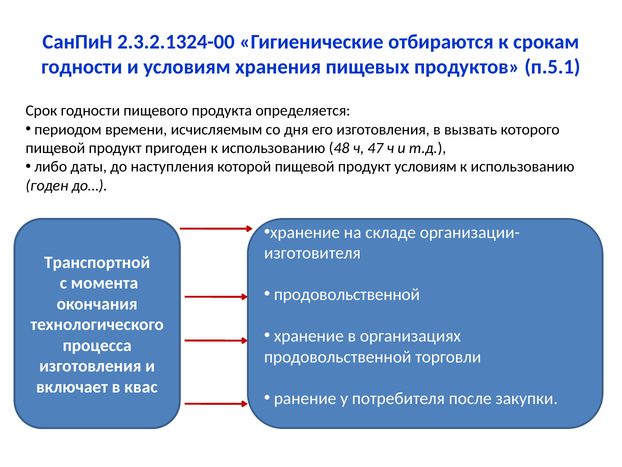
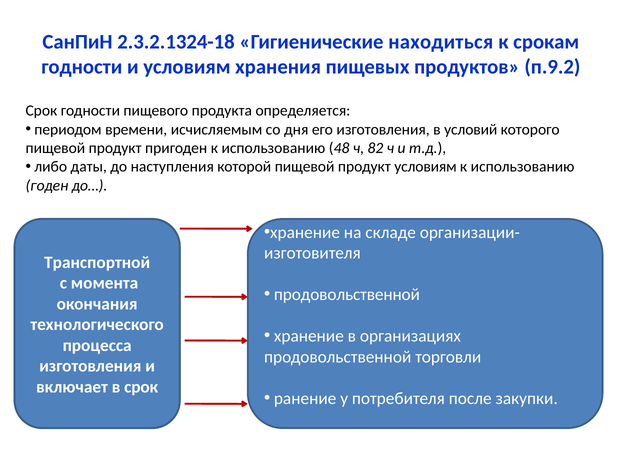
2.3.2.1324-00: 2.3.2.1324-00 -> 2.3.2.1324-18 (176, 42)
отбираются: отбираются -> находиться (441, 42)
п.5.1: п.5.1 -> п.9.2 (552, 67)
вызвать: вызвать -> условий (471, 129)
47: 47 -> 82 (375, 148)
в квас: квас -> срок (141, 387)
